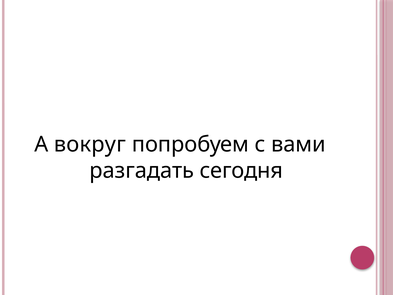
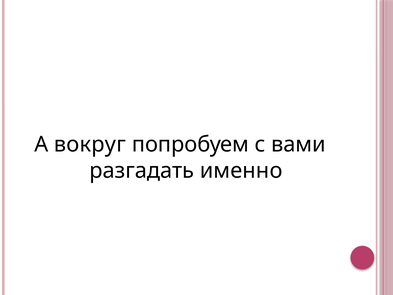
сегодня: сегодня -> именно (241, 170)
